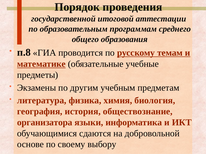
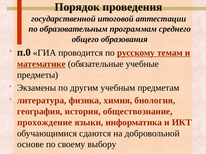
п.8: п.8 -> п.0 (24, 53)
организатора: организатора -> прохождение (45, 123)
